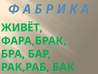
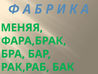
ЖИВЁТ: ЖИВЁТ -> МЕНЯЯ (22, 28)
